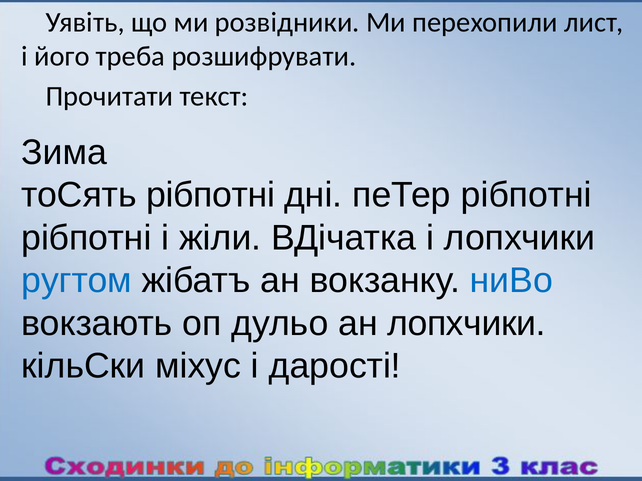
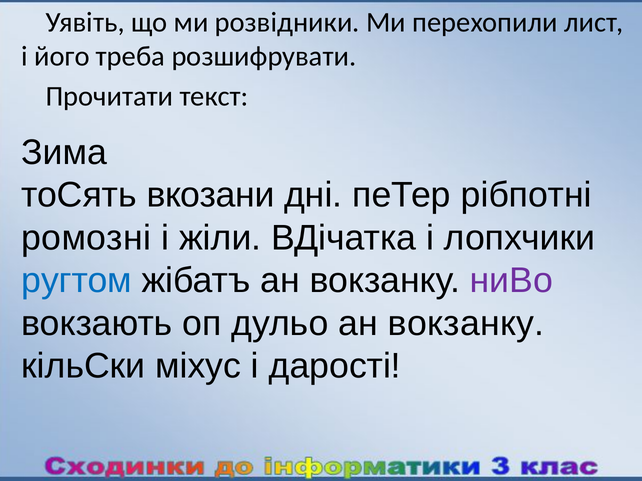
тоСять piбпoтні: piбпoтні -> вкозани (211, 195)
piбпoтні: piбпoтні -> ромозні (86, 238)
ниВо colour: blue -> purple (511, 281)
дульо ан лопхчики: лопхчики -> вокзанку (466, 324)
